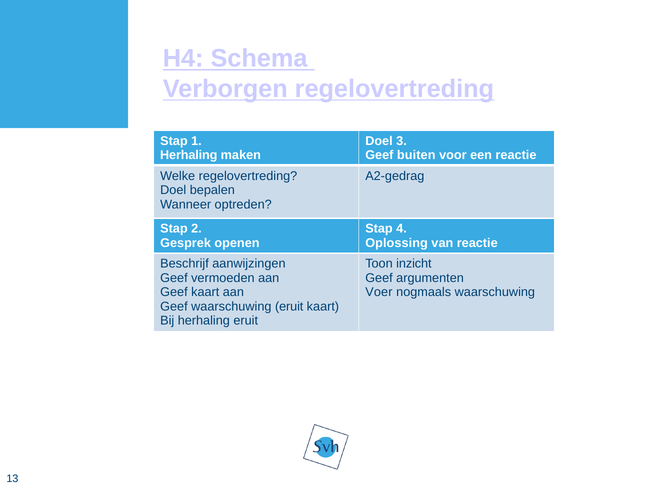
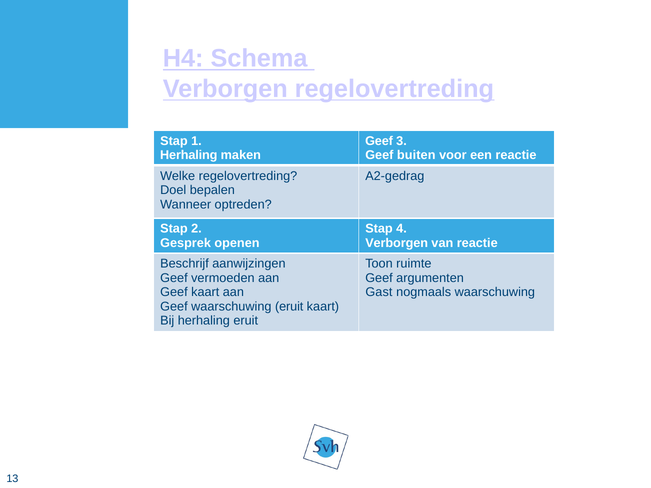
Doel: Doel -> Geef (379, 141)
Oplossing: Oplossing -> Verborgen (397, 243)
inzicht: inzicht -> ruimte (414, 264)
Voer: Voer -> Gast (379, 292)
